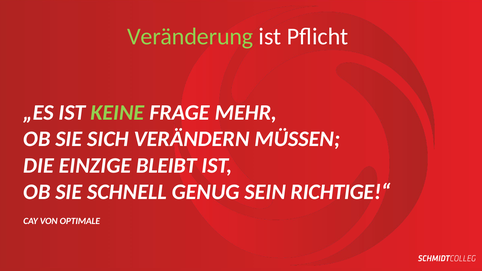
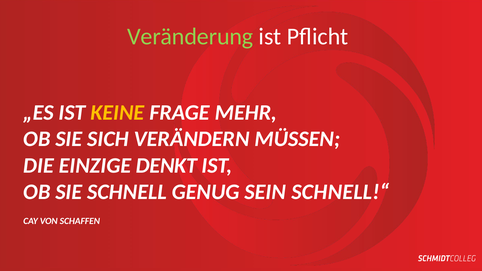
KEINE colour: light green -> yellow (117, 113)
BLEIBT: BLEIBT -> DENKT (166, 166)
RICHTIGE!“: RICHTIGE!“ -> SCHNELL!“ (340, 192)
OPTIMALE: OPTIMALE -> SCHAFFEN (80, 221)
